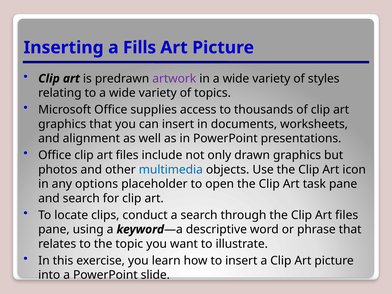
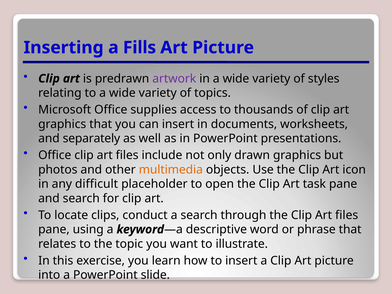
alignment: alignment -> separately (91, 138)
multimedia colour: blue -> orange (171, 170)
options: options -> difficult (97, 184)
